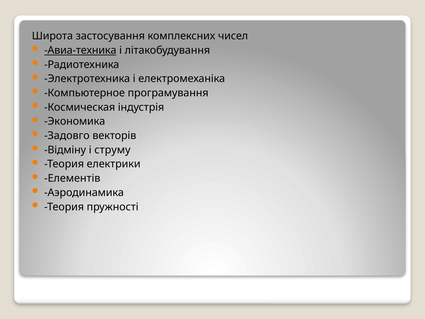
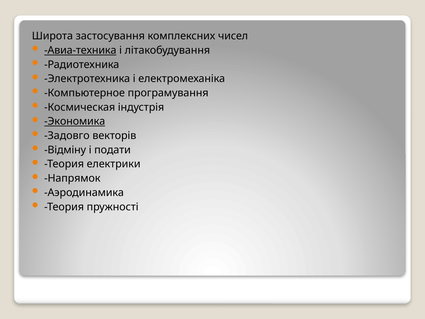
Экономика underline: none -> present (75, 121)
струму: струму -> подати (113, 150)
Елементів: Елементів -> Напрямок (72, 178)
